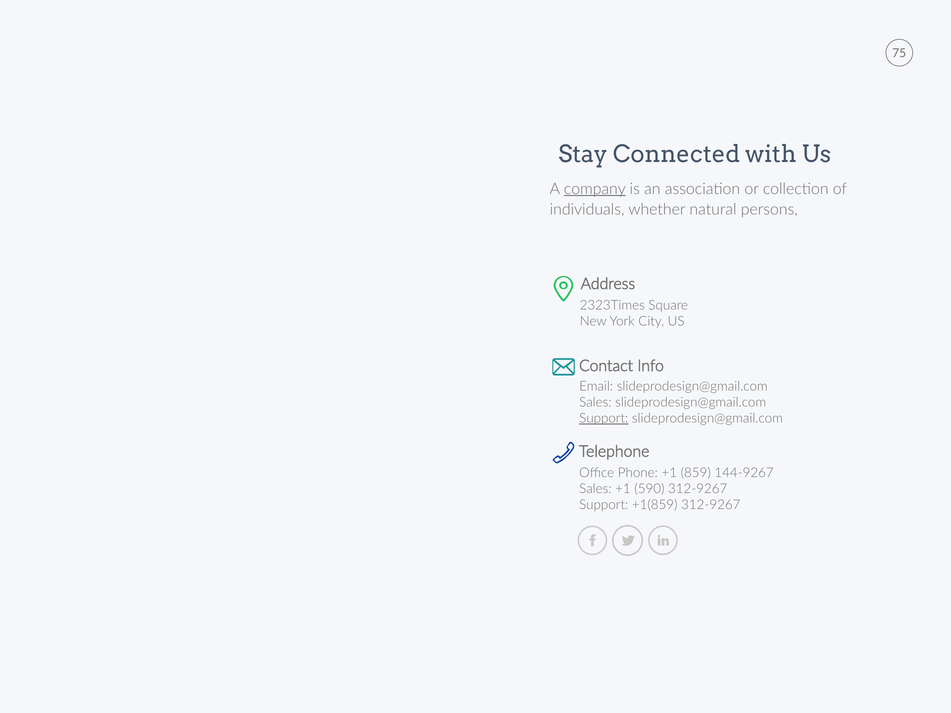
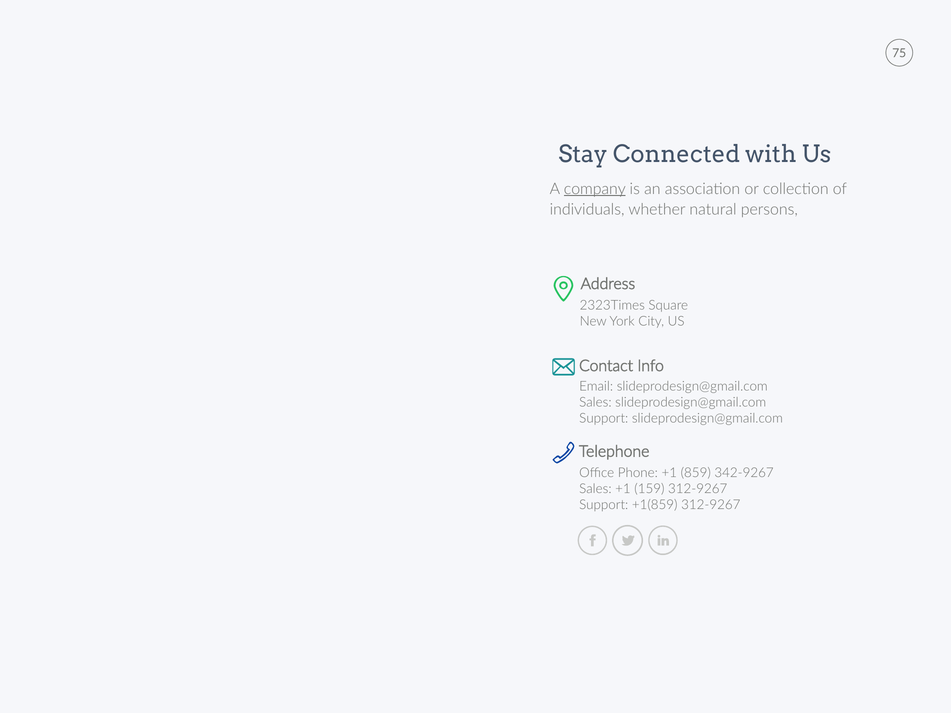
Support underline: present -> none (604, 418)
144-9267: 144-9267 -> 342-9267 (744, 473)
590: 590 -> 159 (649, 489)
